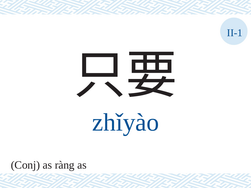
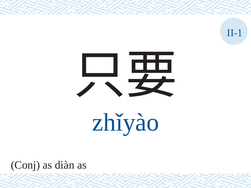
ràng: ràng -> diàn (65, 165)
